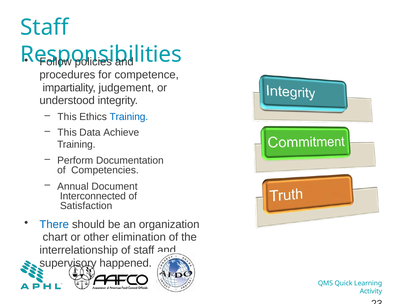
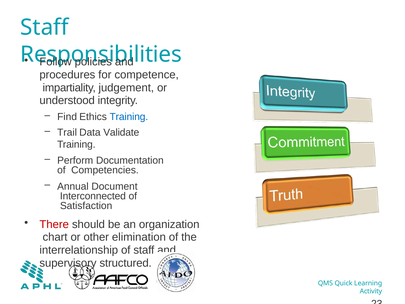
This: This -> Find (67, 117)
This: This -> Trail (67, 132)
Achieve: Achieve -> Validate (121, 132)
There colour: blue -> red (54, 224)
happened: happened -> structured (126, 263)
